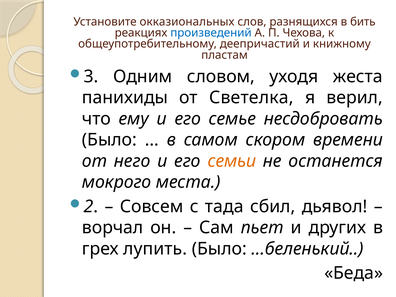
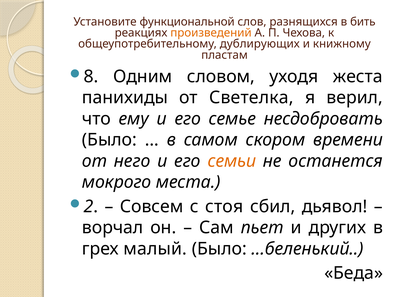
окказиональных: окказиональных -> функциональной (187, 22)
произведений colour: blue -> orange (211, 33)
деепричастий: деепричастий -> дублирующих (260, 44)
3: 3 -> 8 (91, 76)
тада: тада -> стоя (224, 207)
лупить: лупить -> малый (155, 249)
